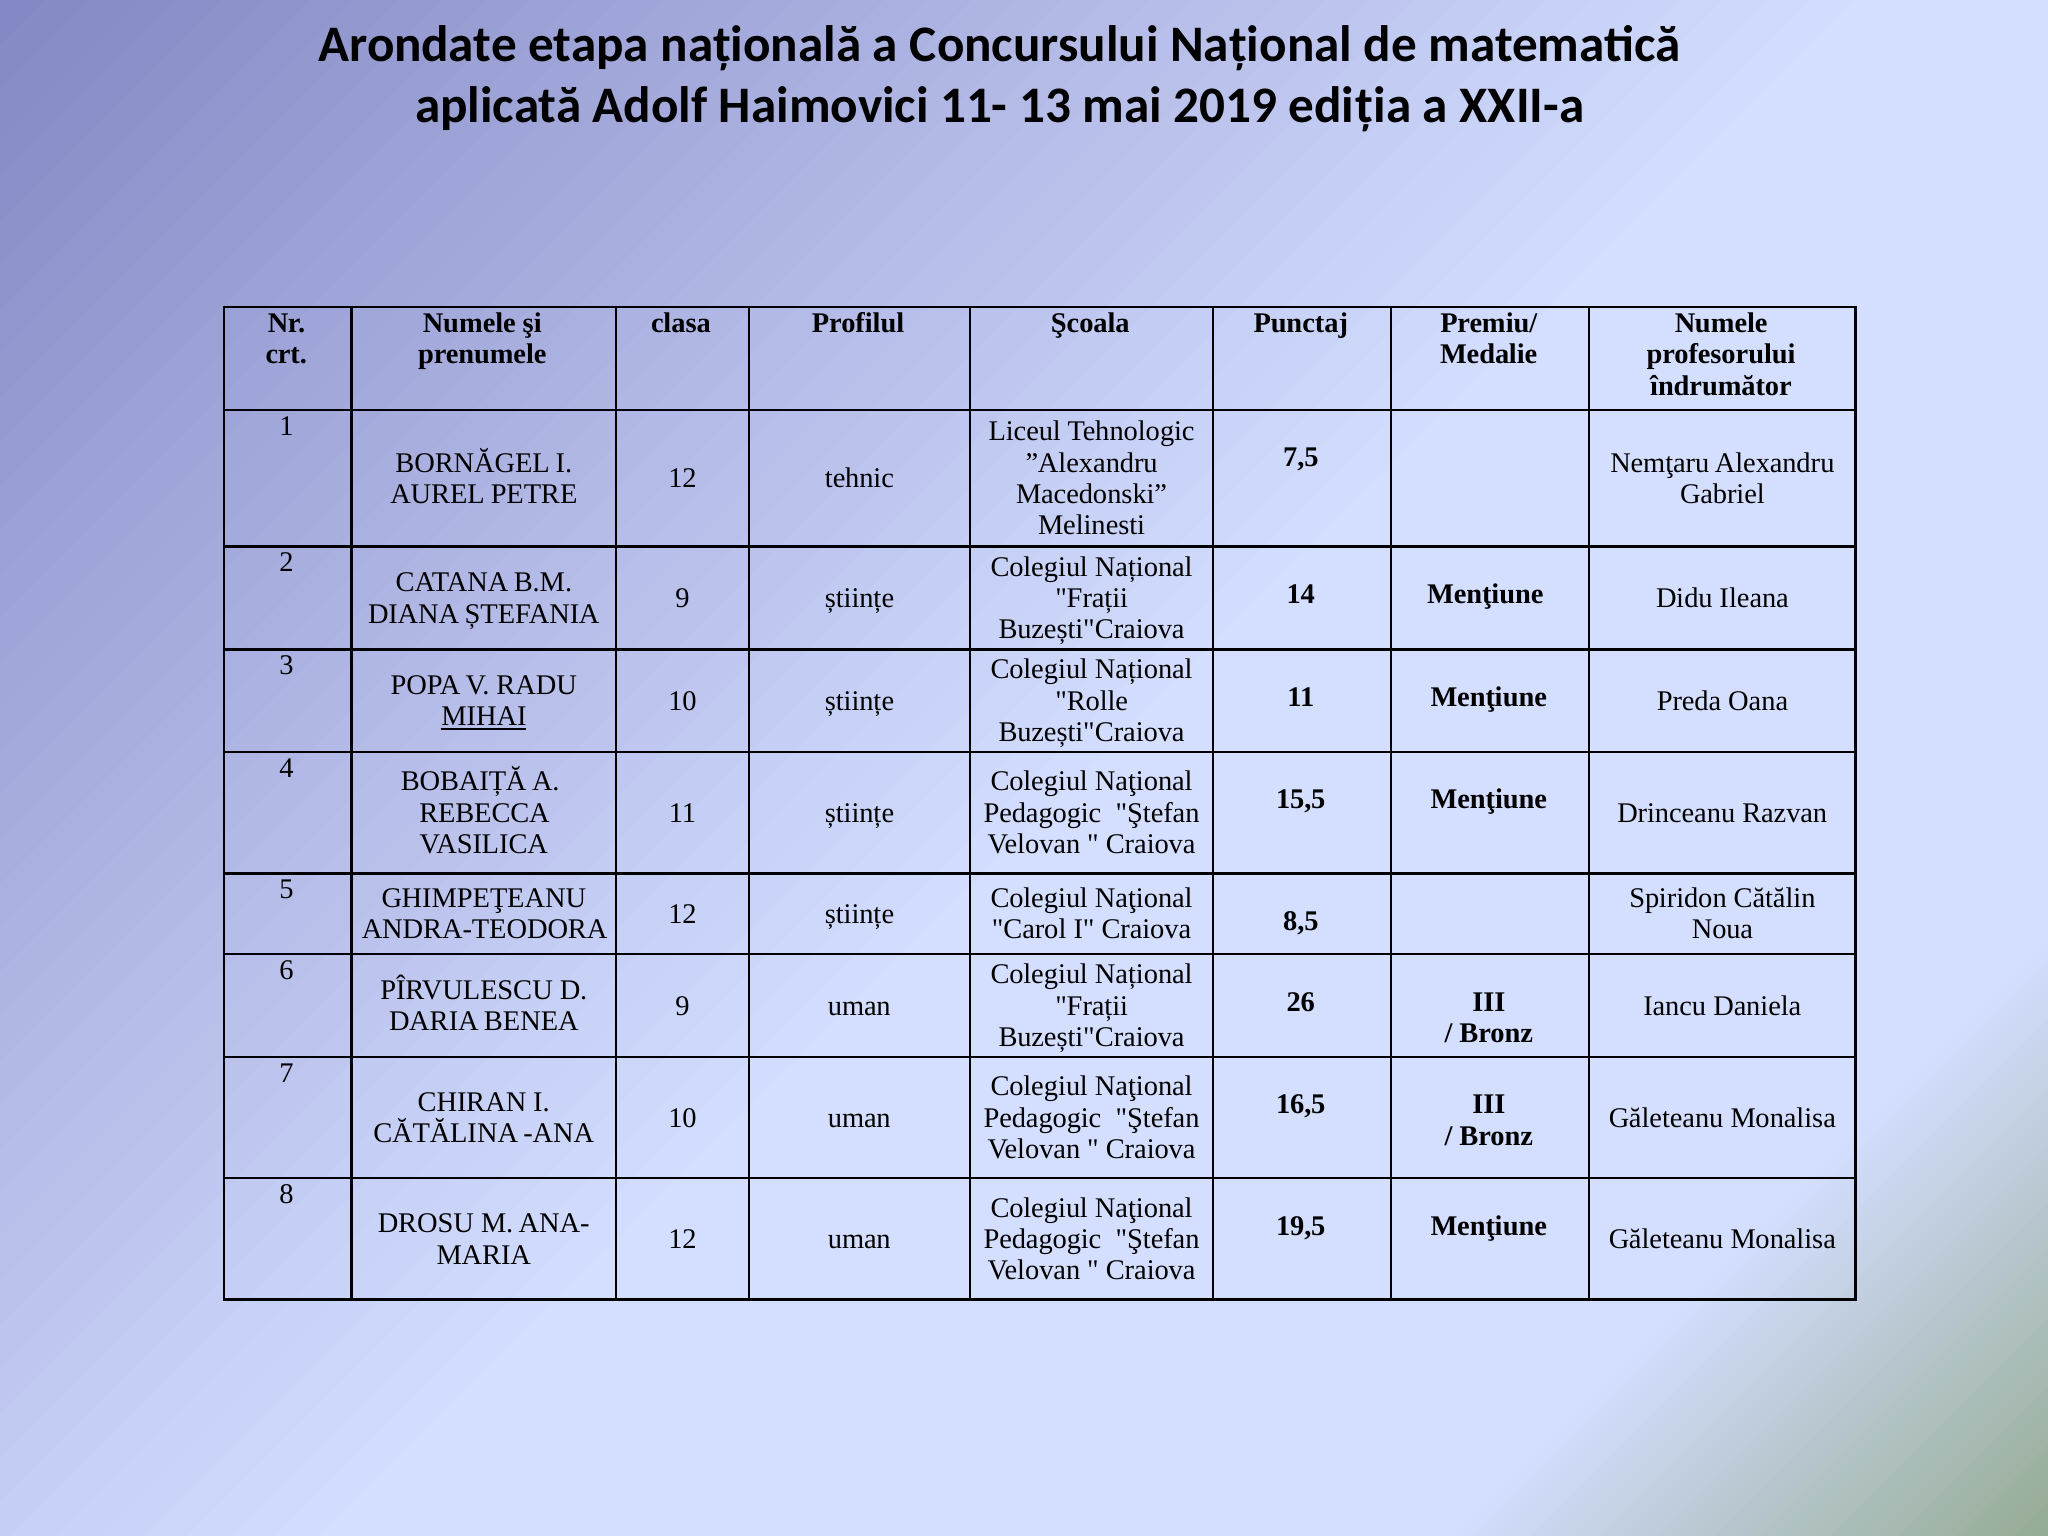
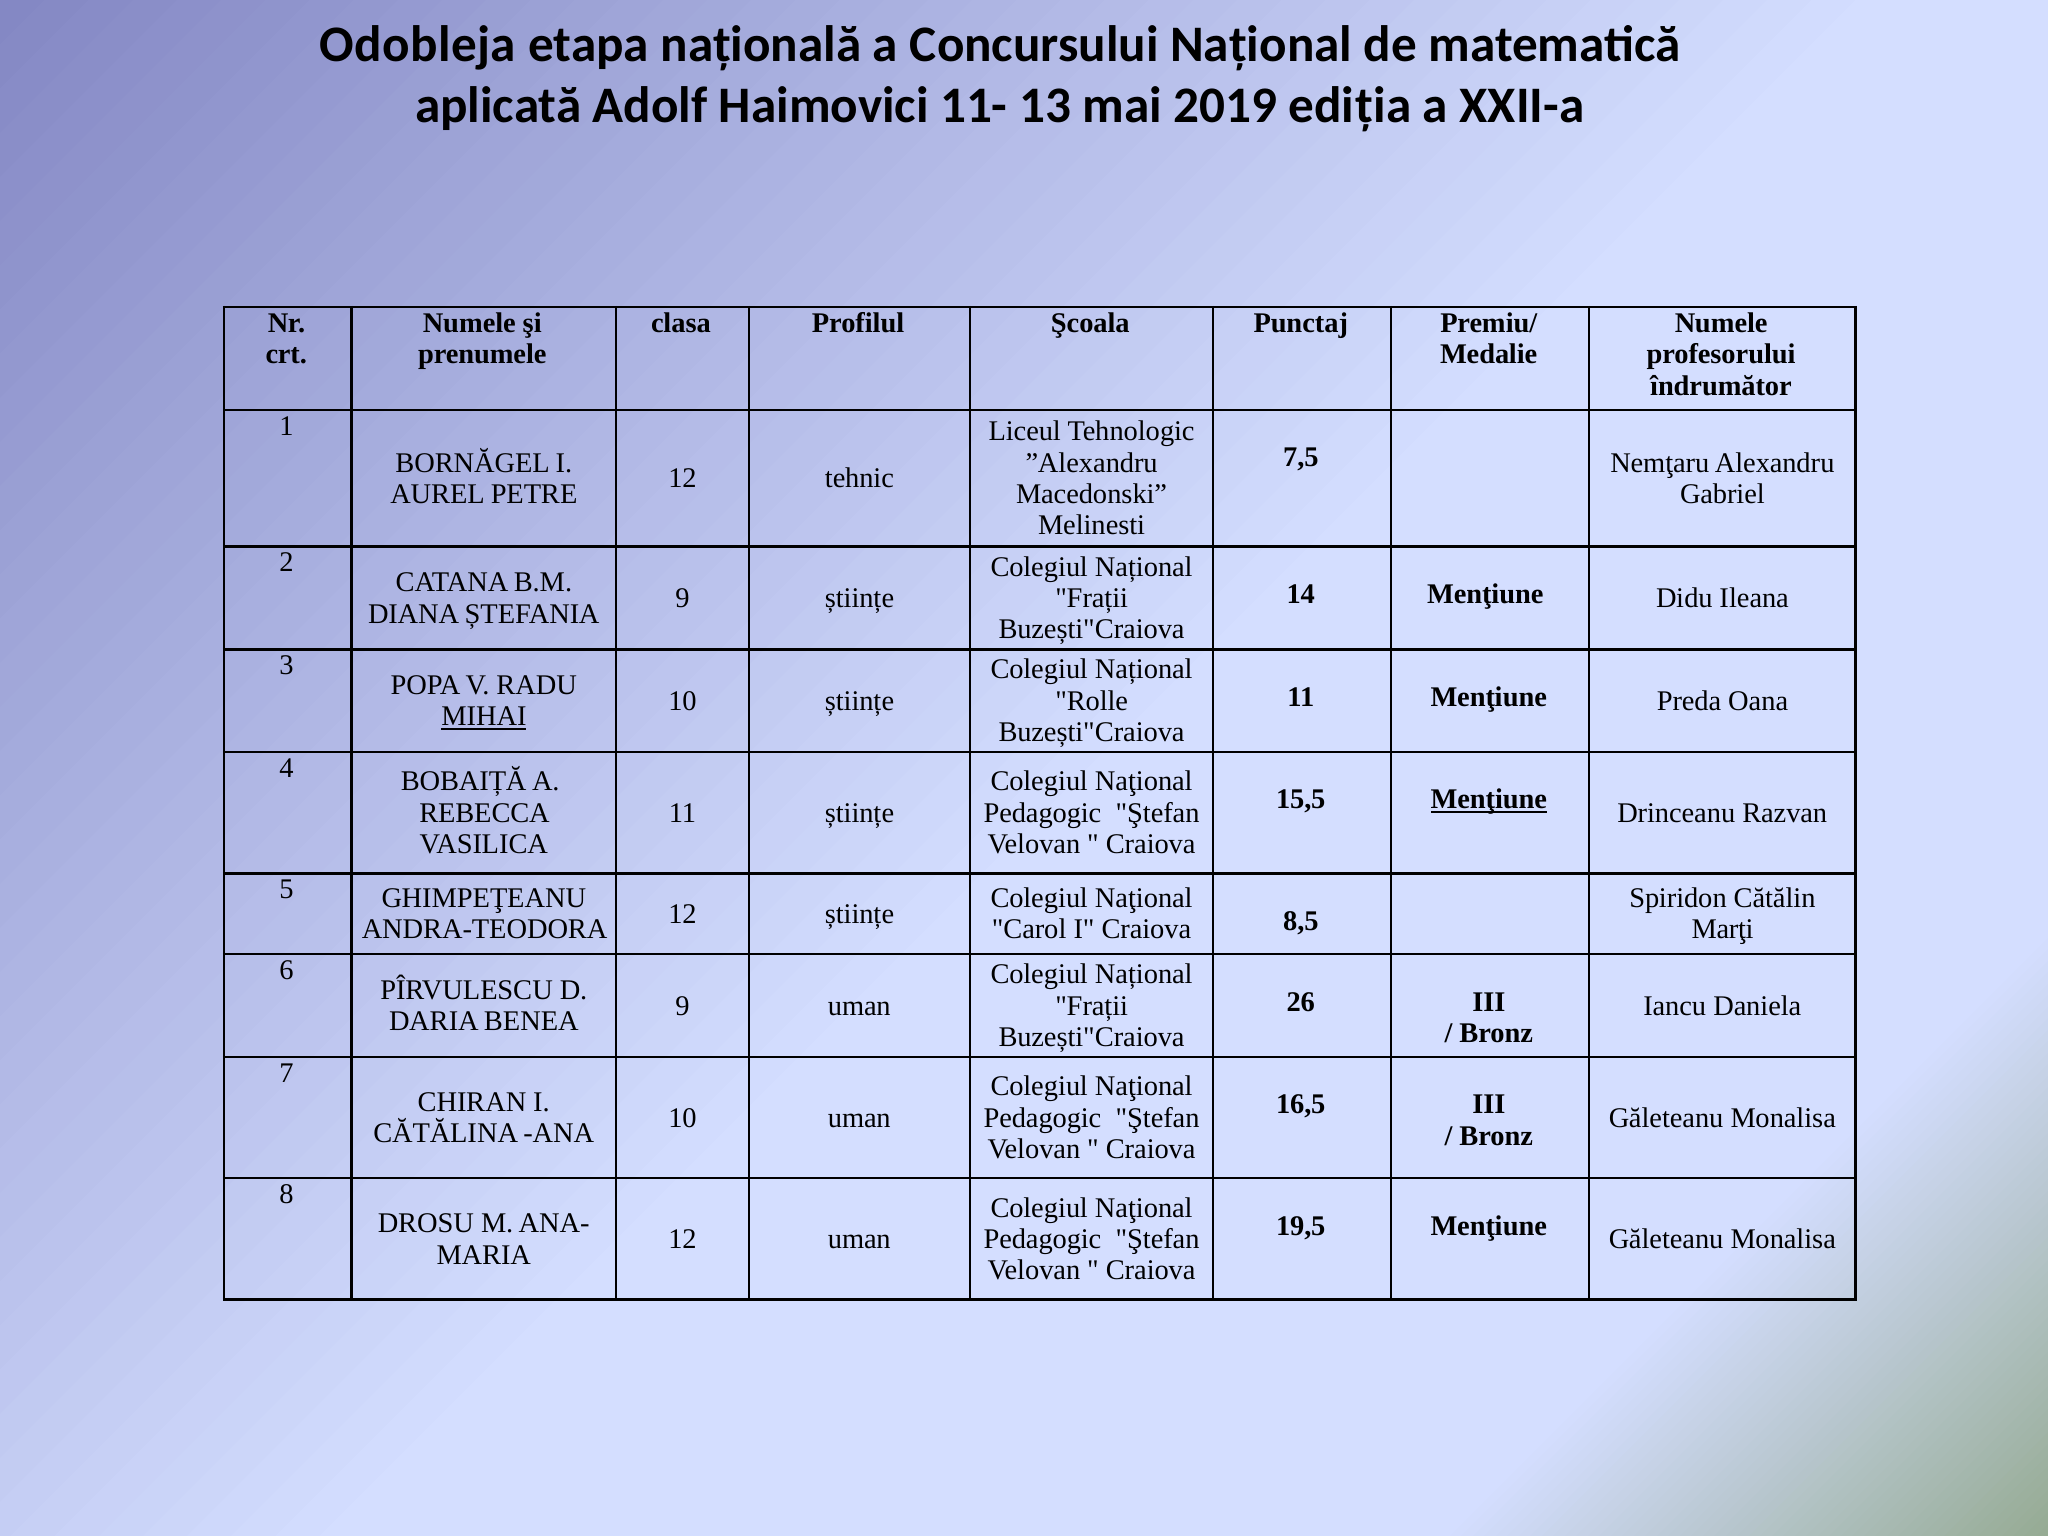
Arondate: Arondate -> Odobleja (418, 44)
Menţiune underline: none -> present (1489, 800)
Noua: Noua -> Marţi (1723, 930)
